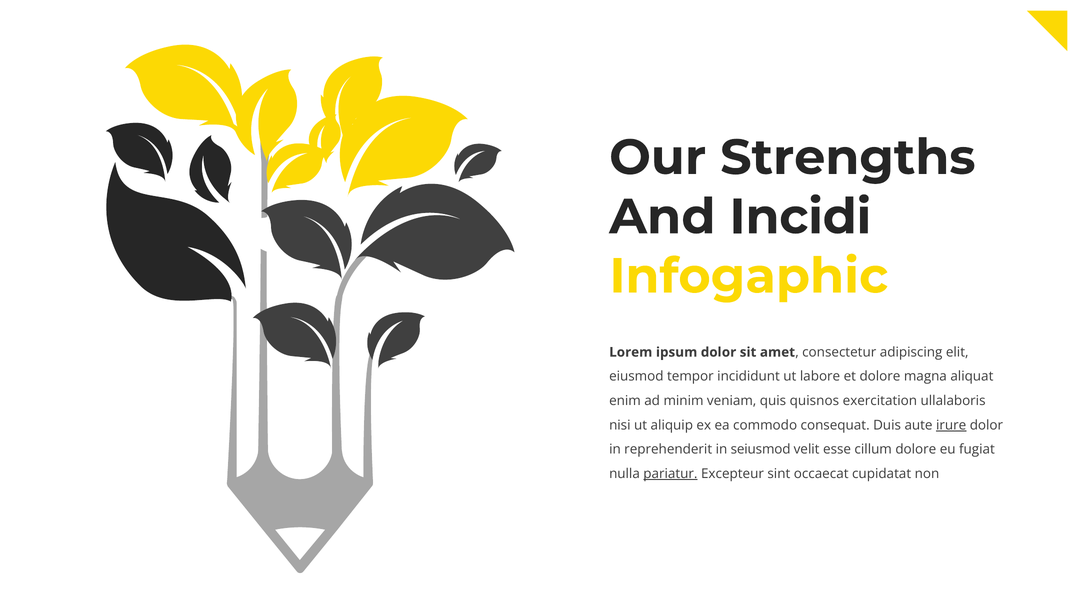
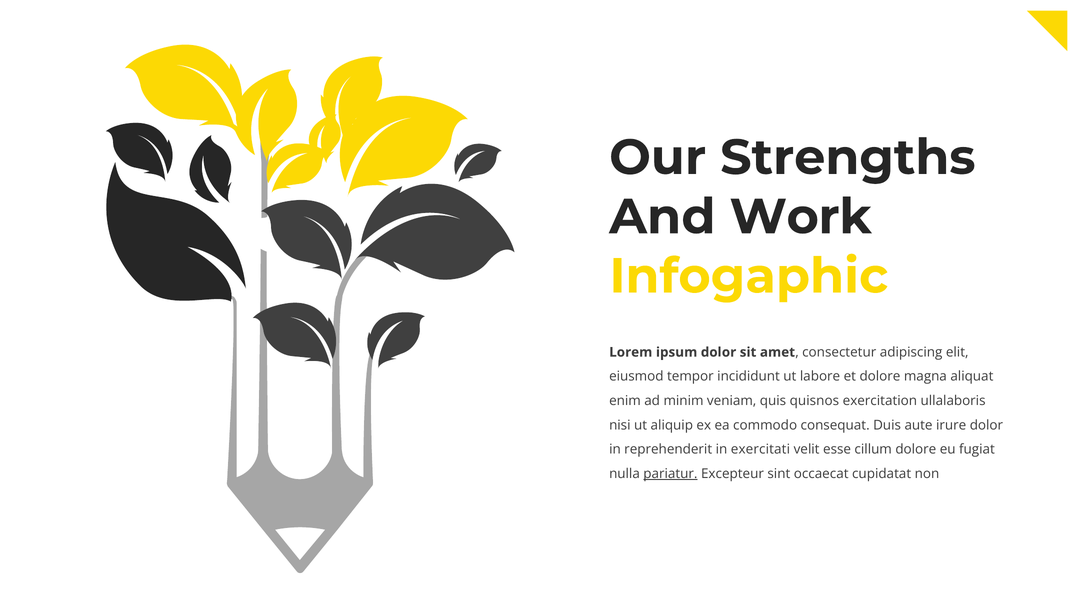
Incidi: Incidi -> Work (801, 217)
irure underline: present -> none (951, 425)
seiusmod: seiusmod -> exercitati (760, 449)
